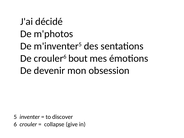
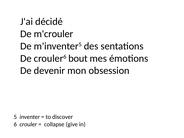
m'photos: m'photos -> m'crouler (54, 34)
